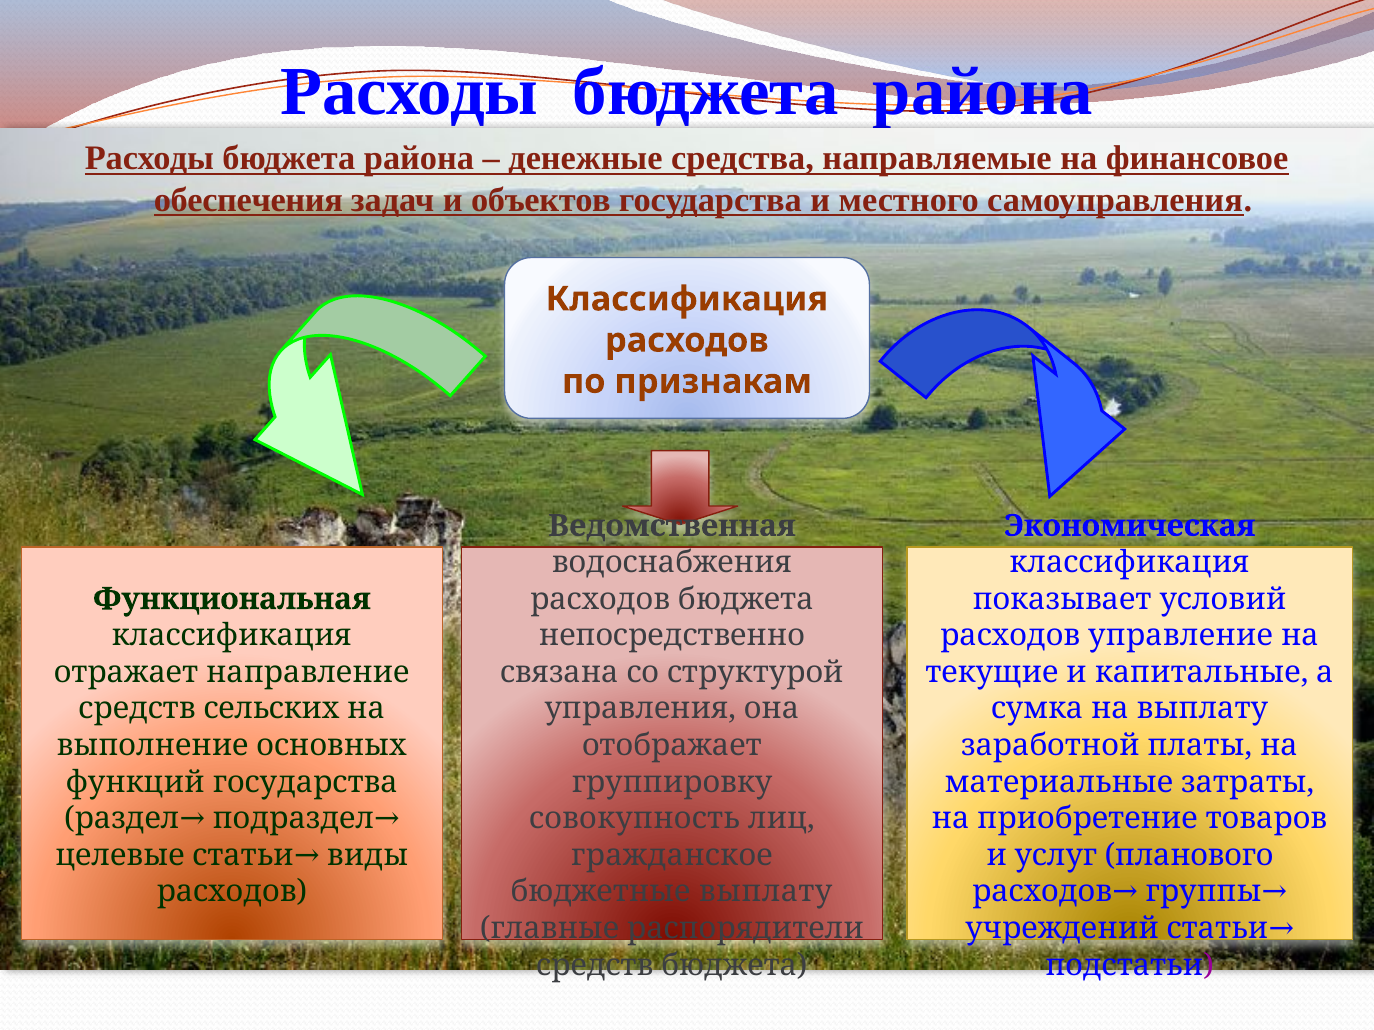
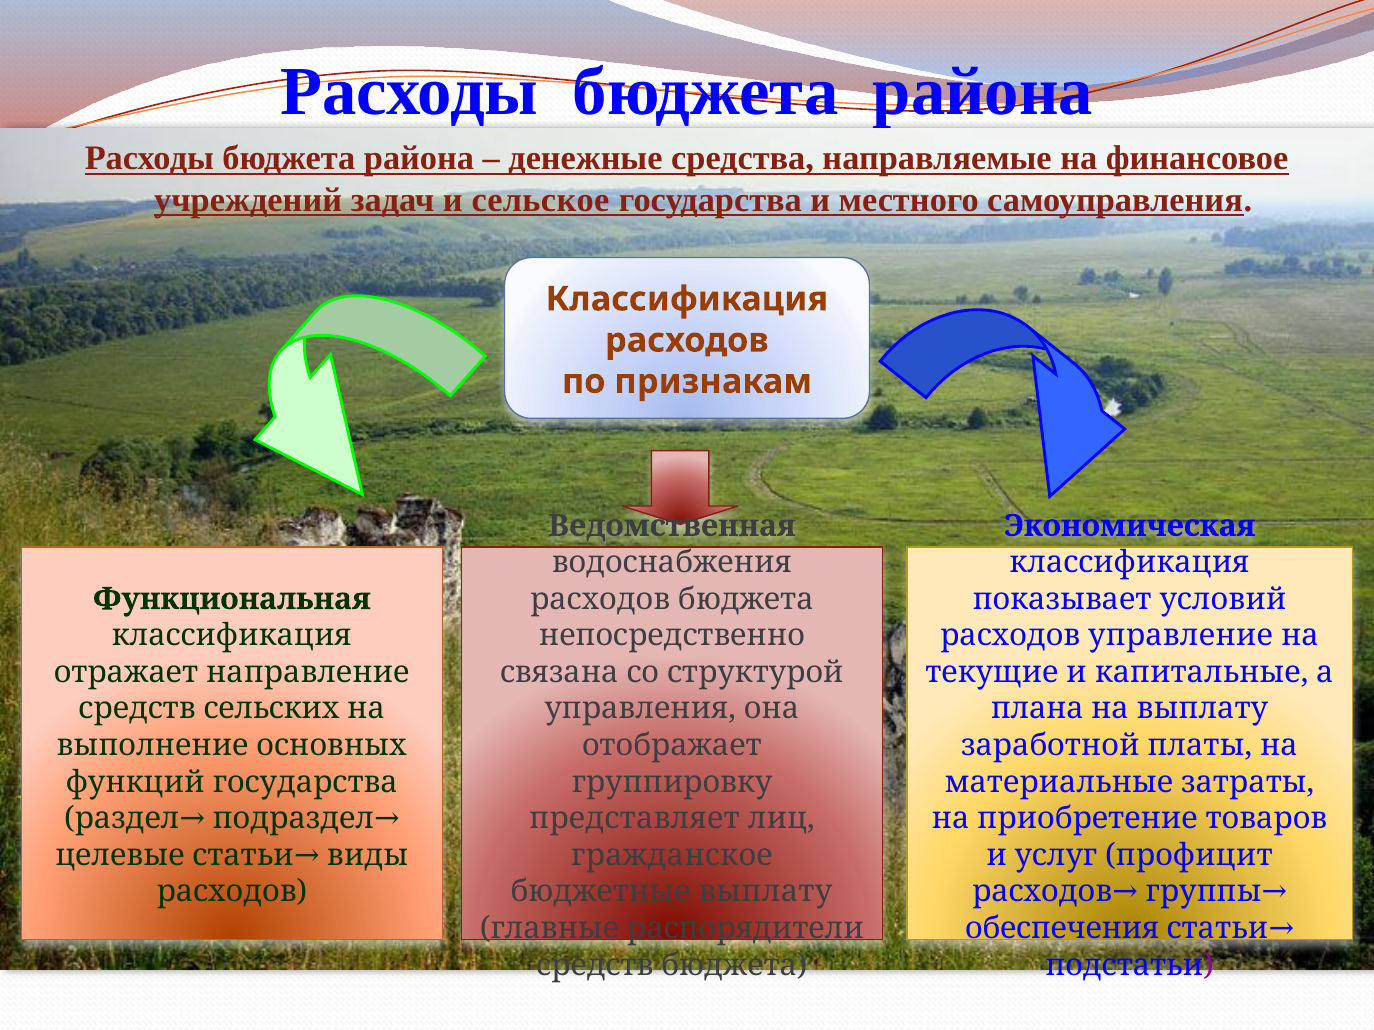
обеспечения: обеспечения -> учреждений (248, 200)
объектов: объектов -> сельское (541, 200)
сумка: сумка -> плана (1037, 709)
совокупность: совокупность -> представляет (634, 819)
планового: планового -> профицит (1189, 856)
учреждений: учреждений -> обеспечения (1062, 929)
